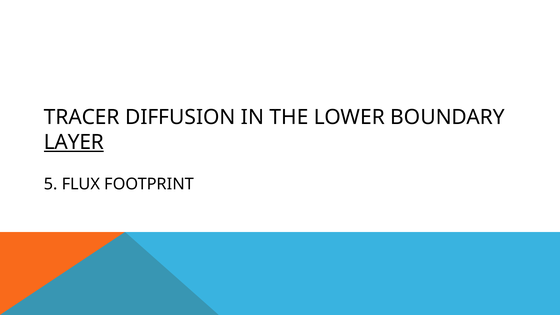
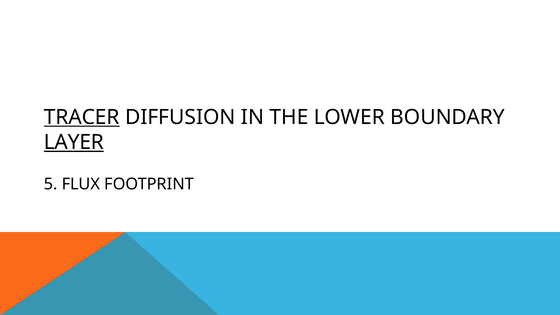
TRACER underline: none -> present (82, 117)
